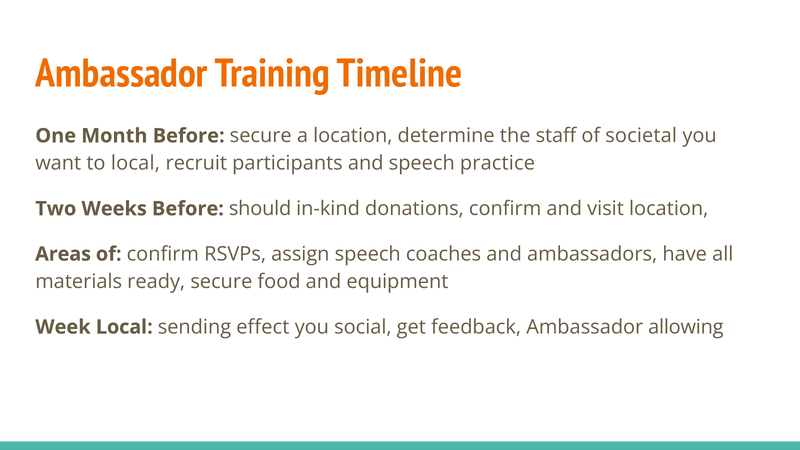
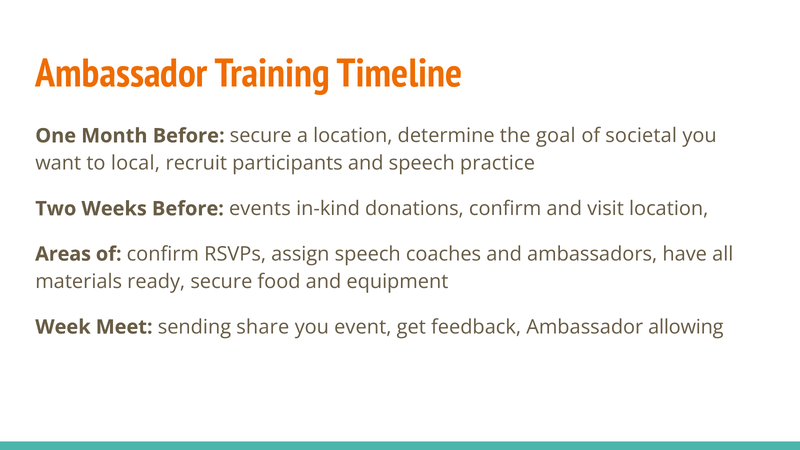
staff: staff -> goal (556, 136)
should: should -> events (260, 209)
Week Local: Local -> Meet (124, 327)
effect: effect -> share (263, 327)
social: social -> event (363, 327)
